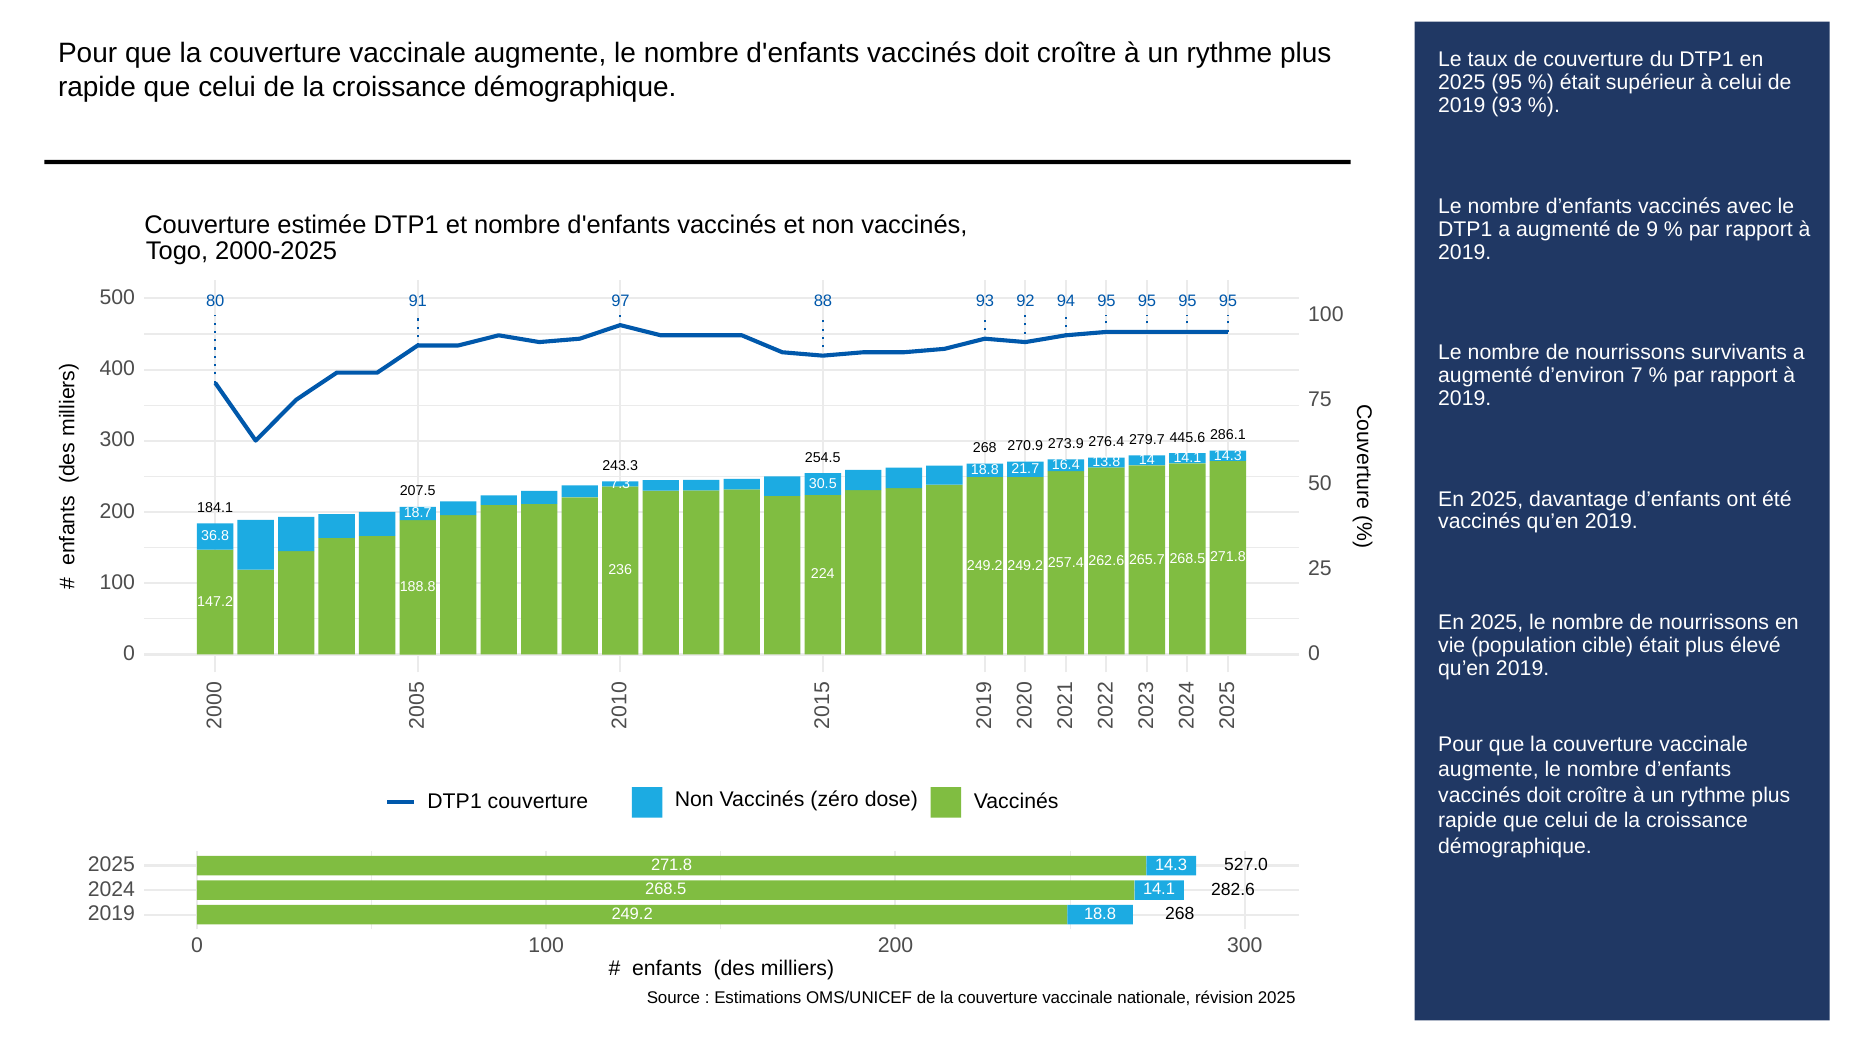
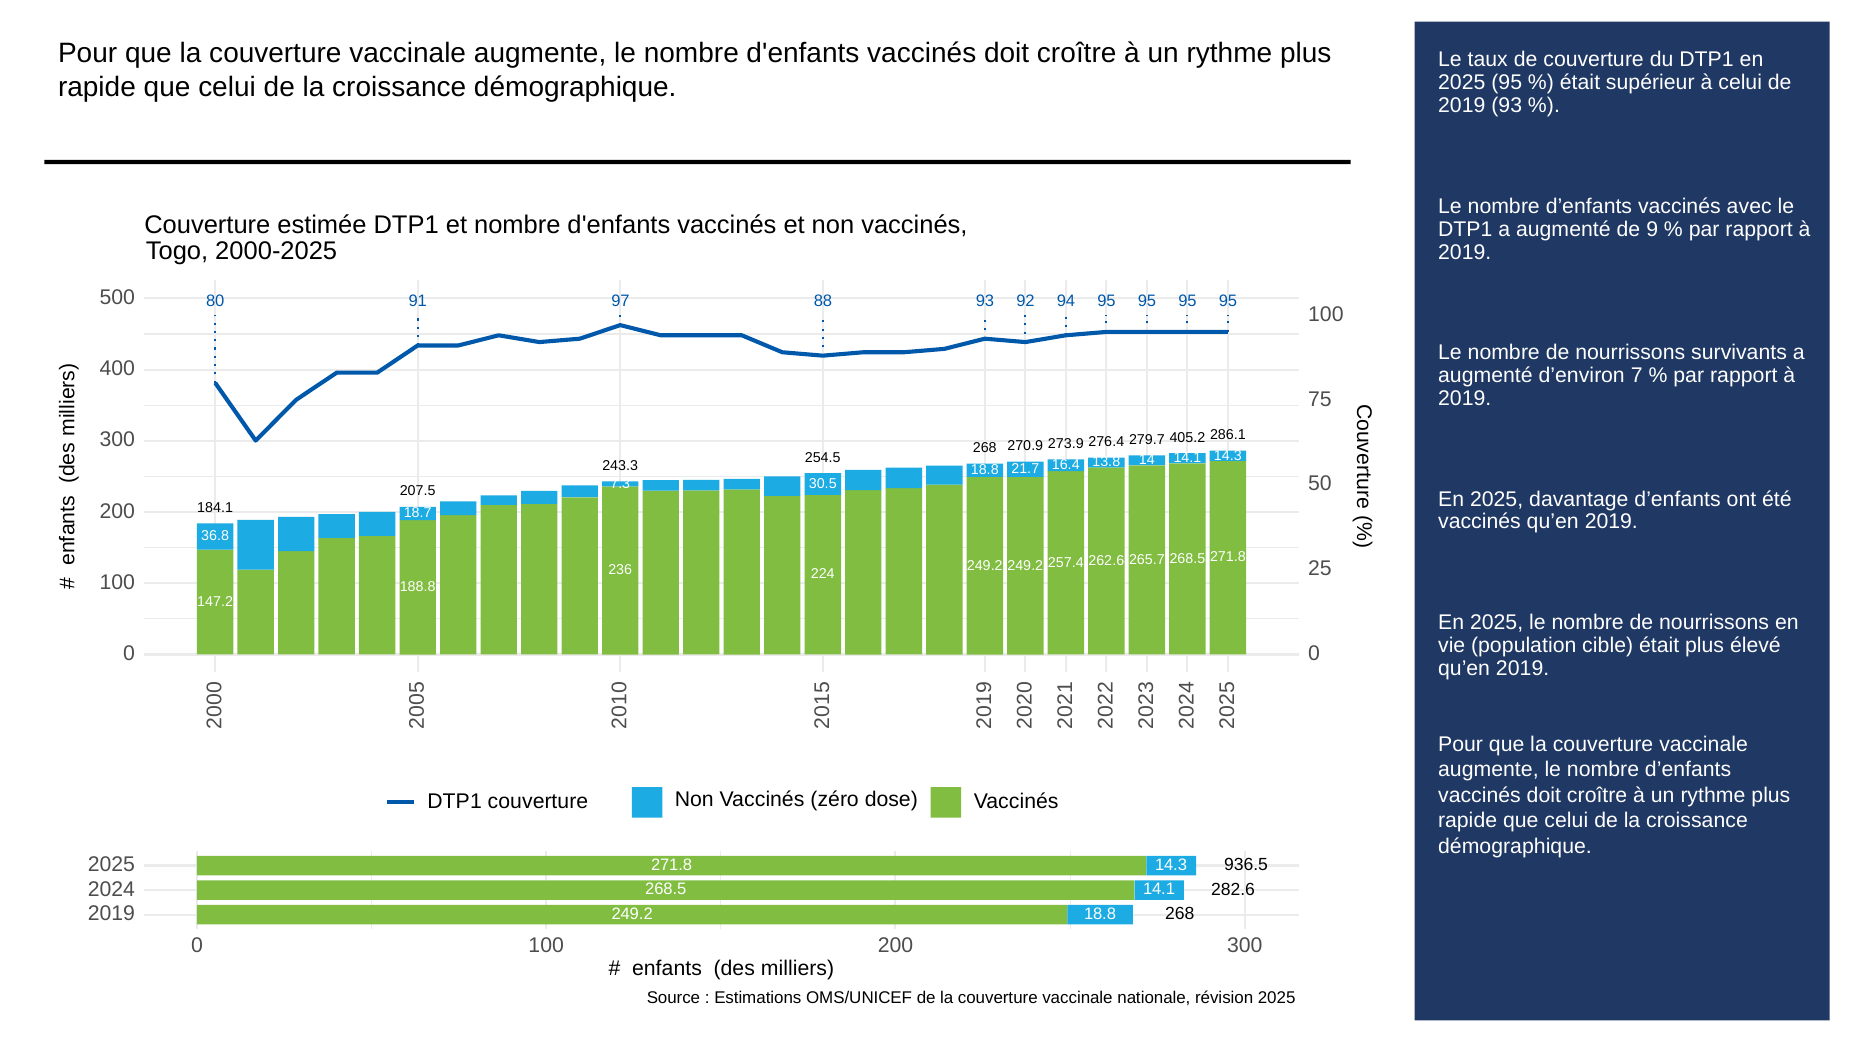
445.6: 445.6 -> 405.2 (1187, 438)
527.0: 527.0 -> 936.5 (1246, 865)
